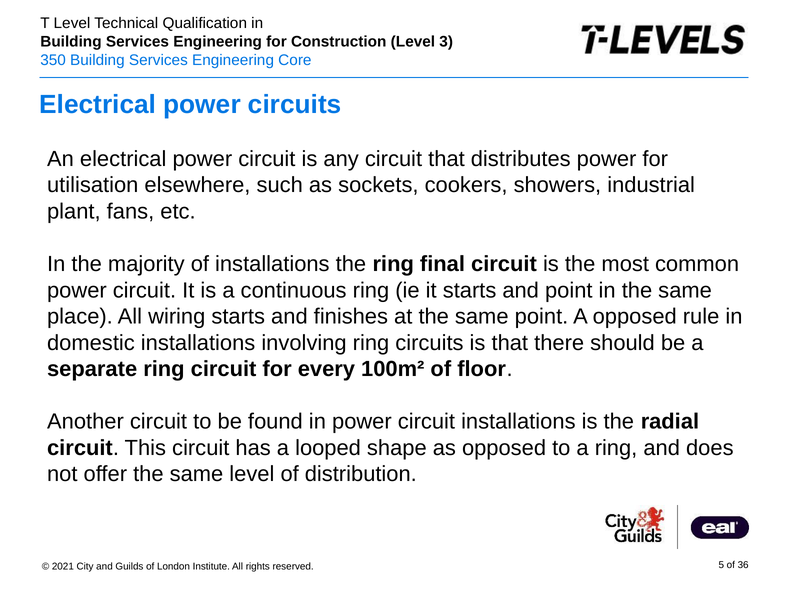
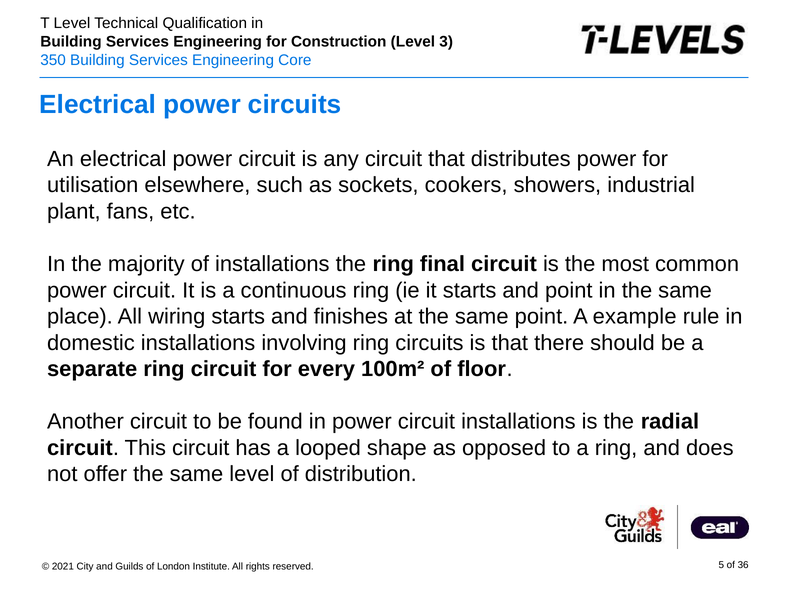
A opposed: opposed -> example (635, 317)
